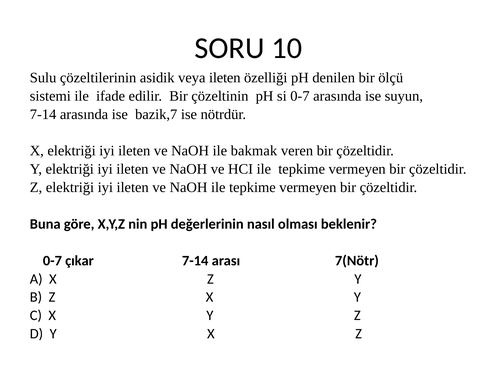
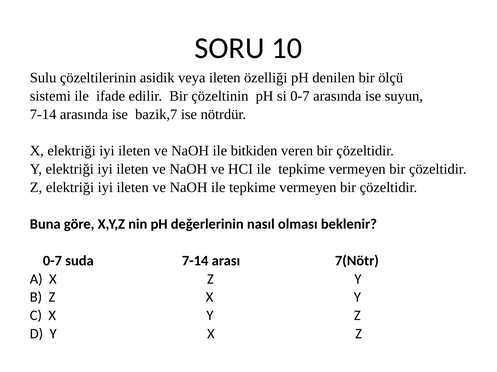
bakmak: bakmak -> bitkiden (254, 151)
çıkar: çıkar -> suda (79, 261)
